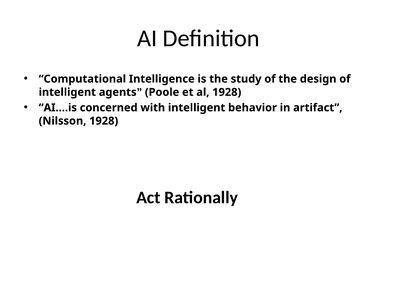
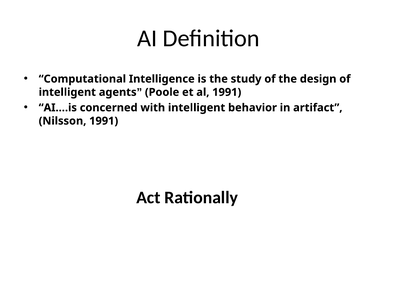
al 1928: 1928 -> 1991 (227, 92)
Nilsson 1928: 1928 -> 1991 (104, 121)
